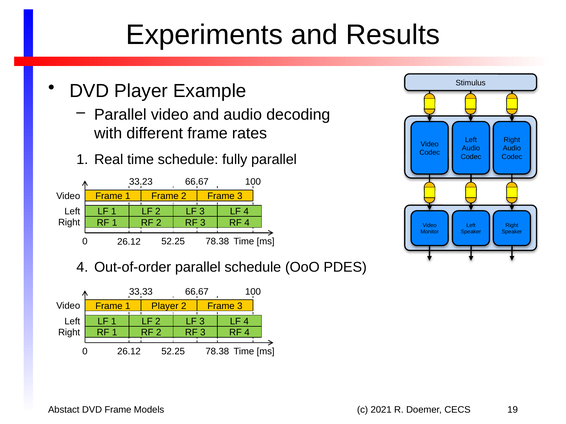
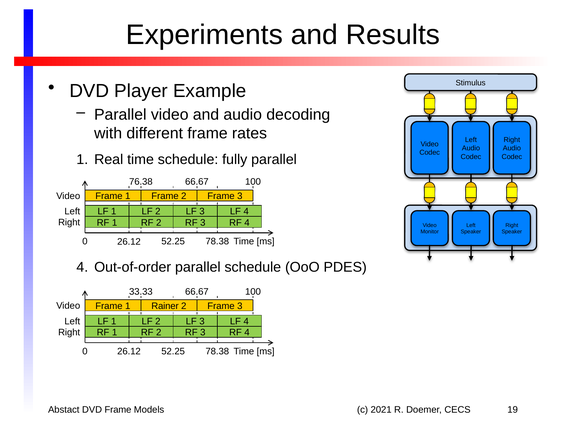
33.23: 33.23 -> 76.38 (141, 182)
1 Player: Player -> Rainer (165, 306)
